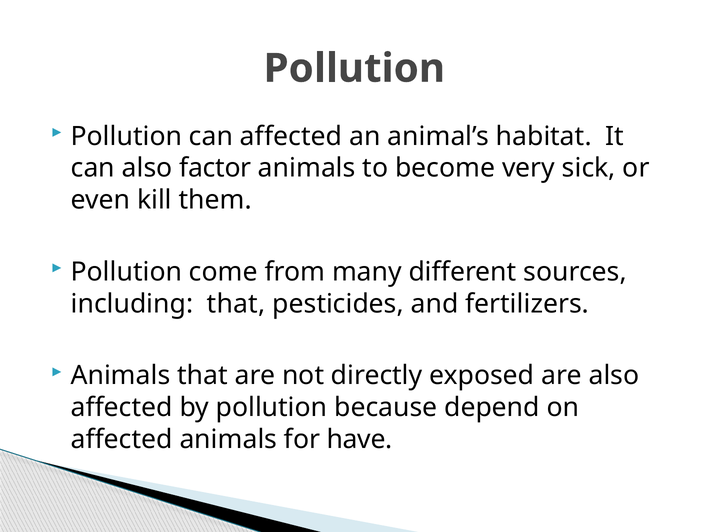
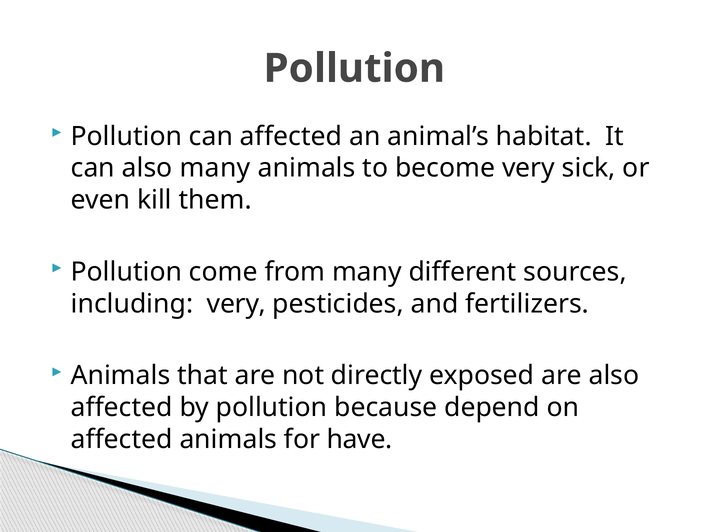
also factor: factor -> many (215, 168)
including that: that -> very (236, 304)
